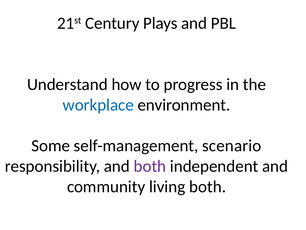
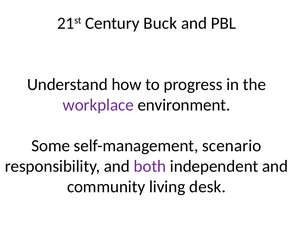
Plays: Plays -> Buck (160, 23)
workplace colour: blue -> purple (98, 105)
living both: both -> desk (208, 186)
